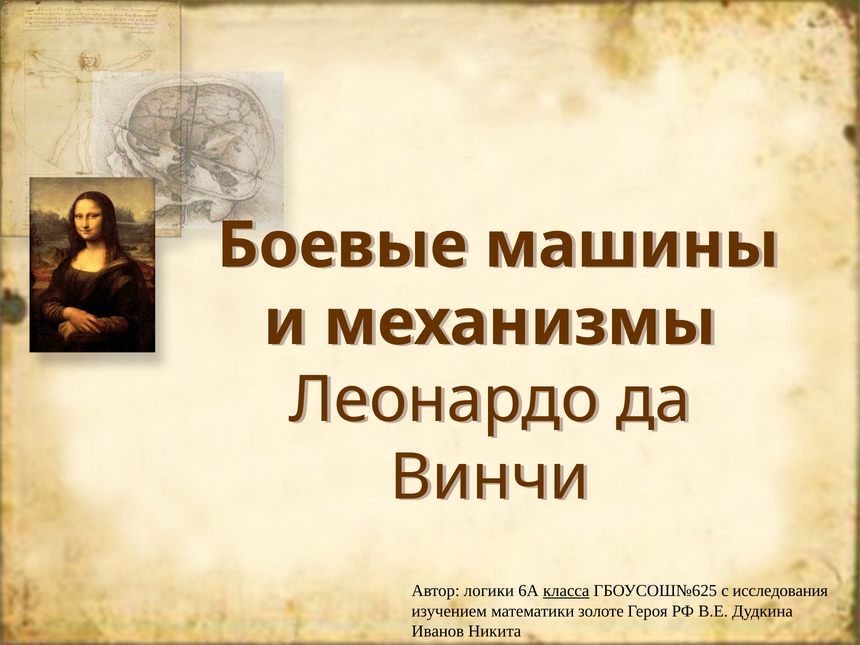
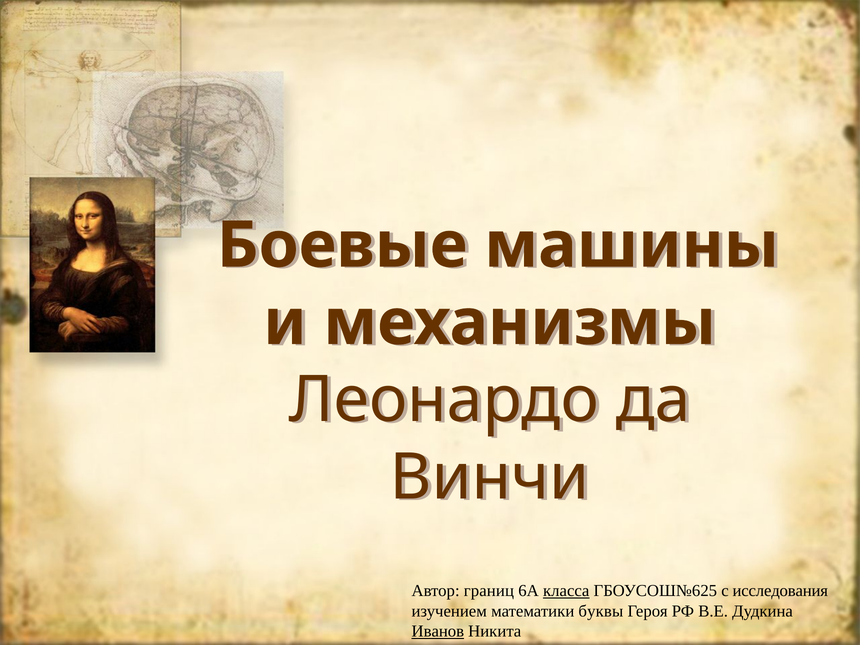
логики: логики -> границ (489, 591)
золоте: золоте -> буквы (601, 611)
Иванов underline: none -> present (438, 631)
